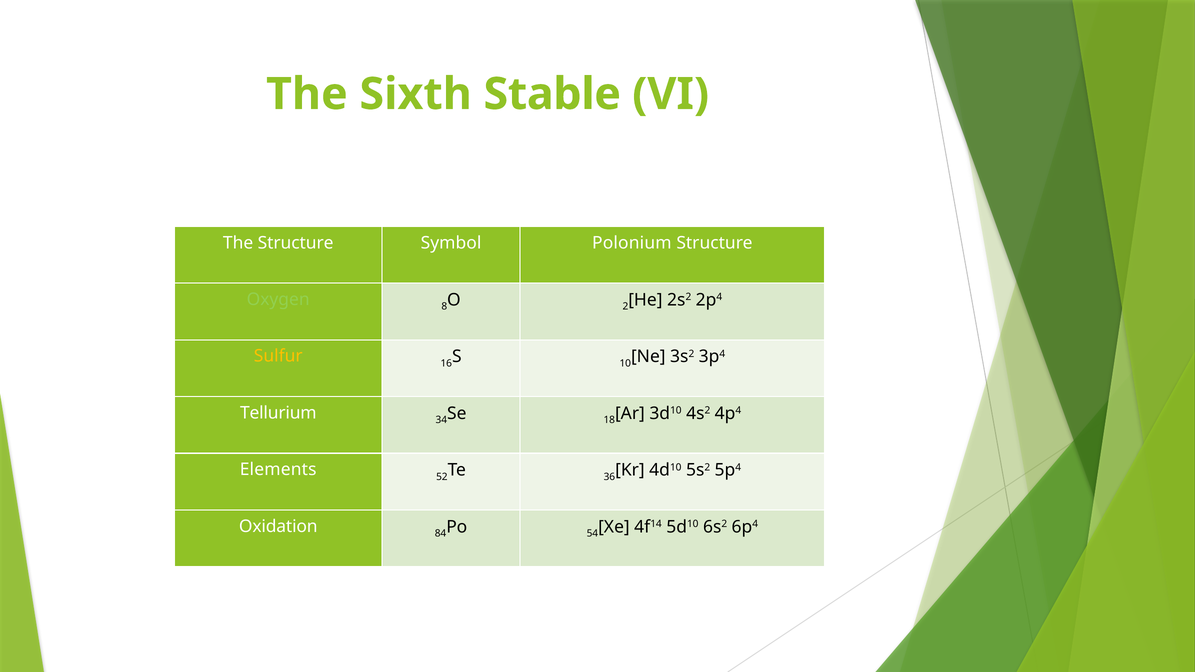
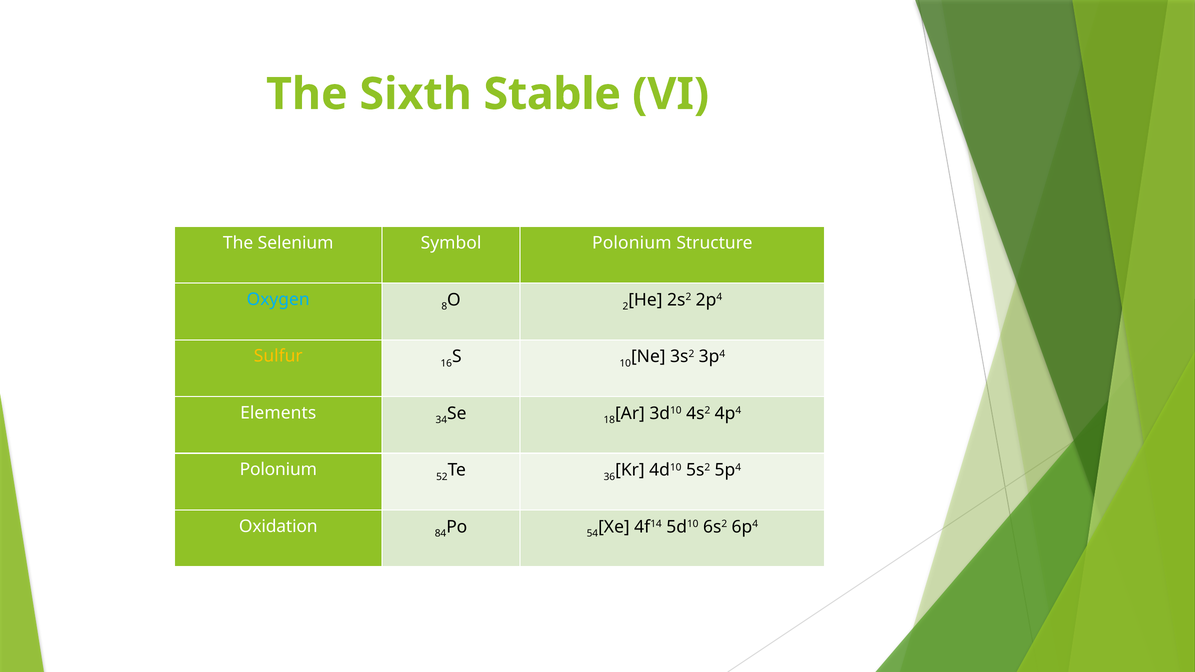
The Structure: Structure -> Selenium (296, 243)
Oxygen colour: light green -> light blue (278, 300)
Tellurium: Tellurium -> Elements (278, 413)
Elements: Elements -> Polonium (278, 470)
